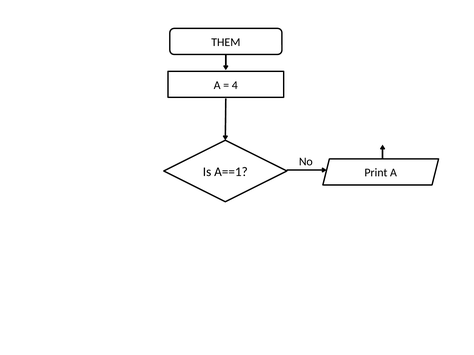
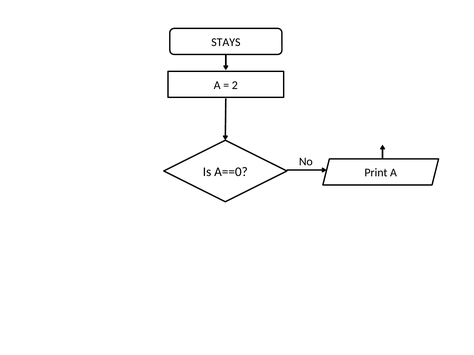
THEM: THEM -> STAYS (226, 42)
4: 4 -> 2 (235, 85)
A==1: A==1 -> A==0 (231, 172)
